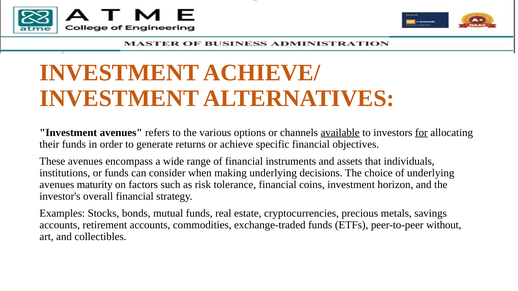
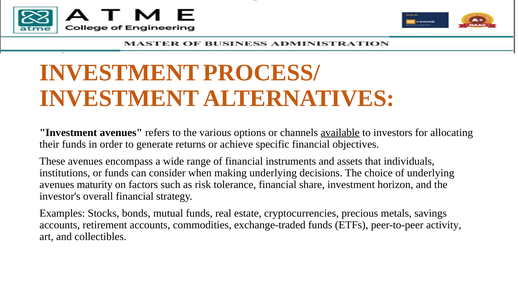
ACHIEVE/: ACHIEVE/ -> PROCESS/ (262, 73)
for underline: present -> none (421, 133)
coins: coins -> share (312, 185)
without: without -> activity (444, 225)
